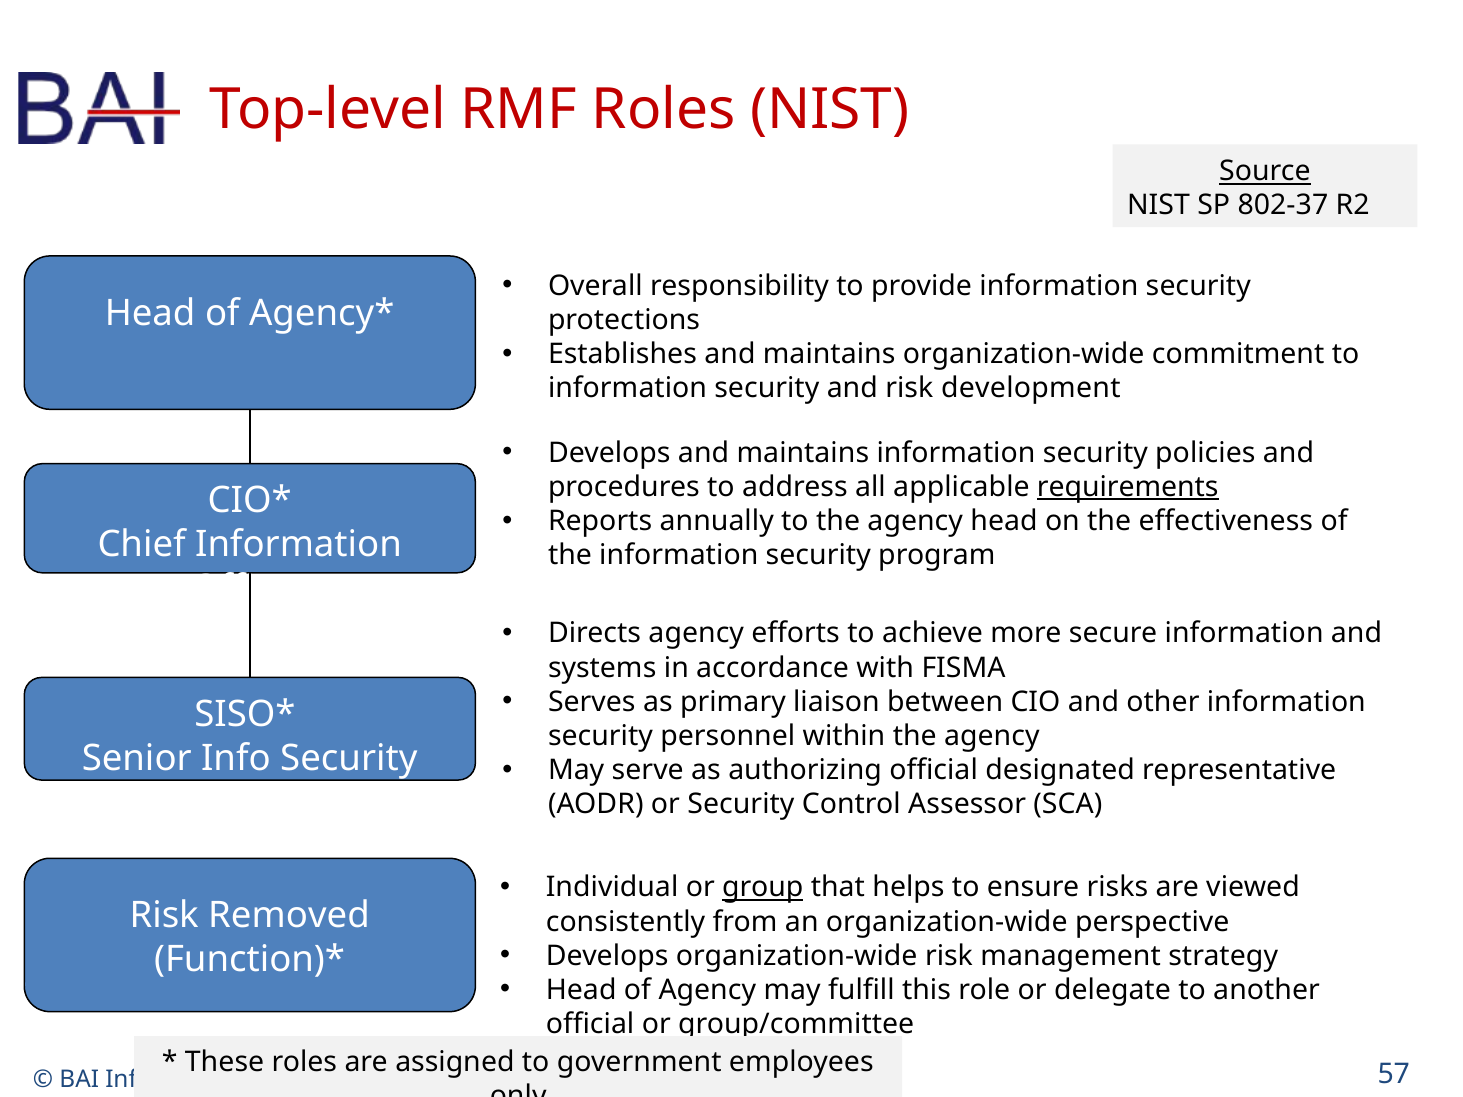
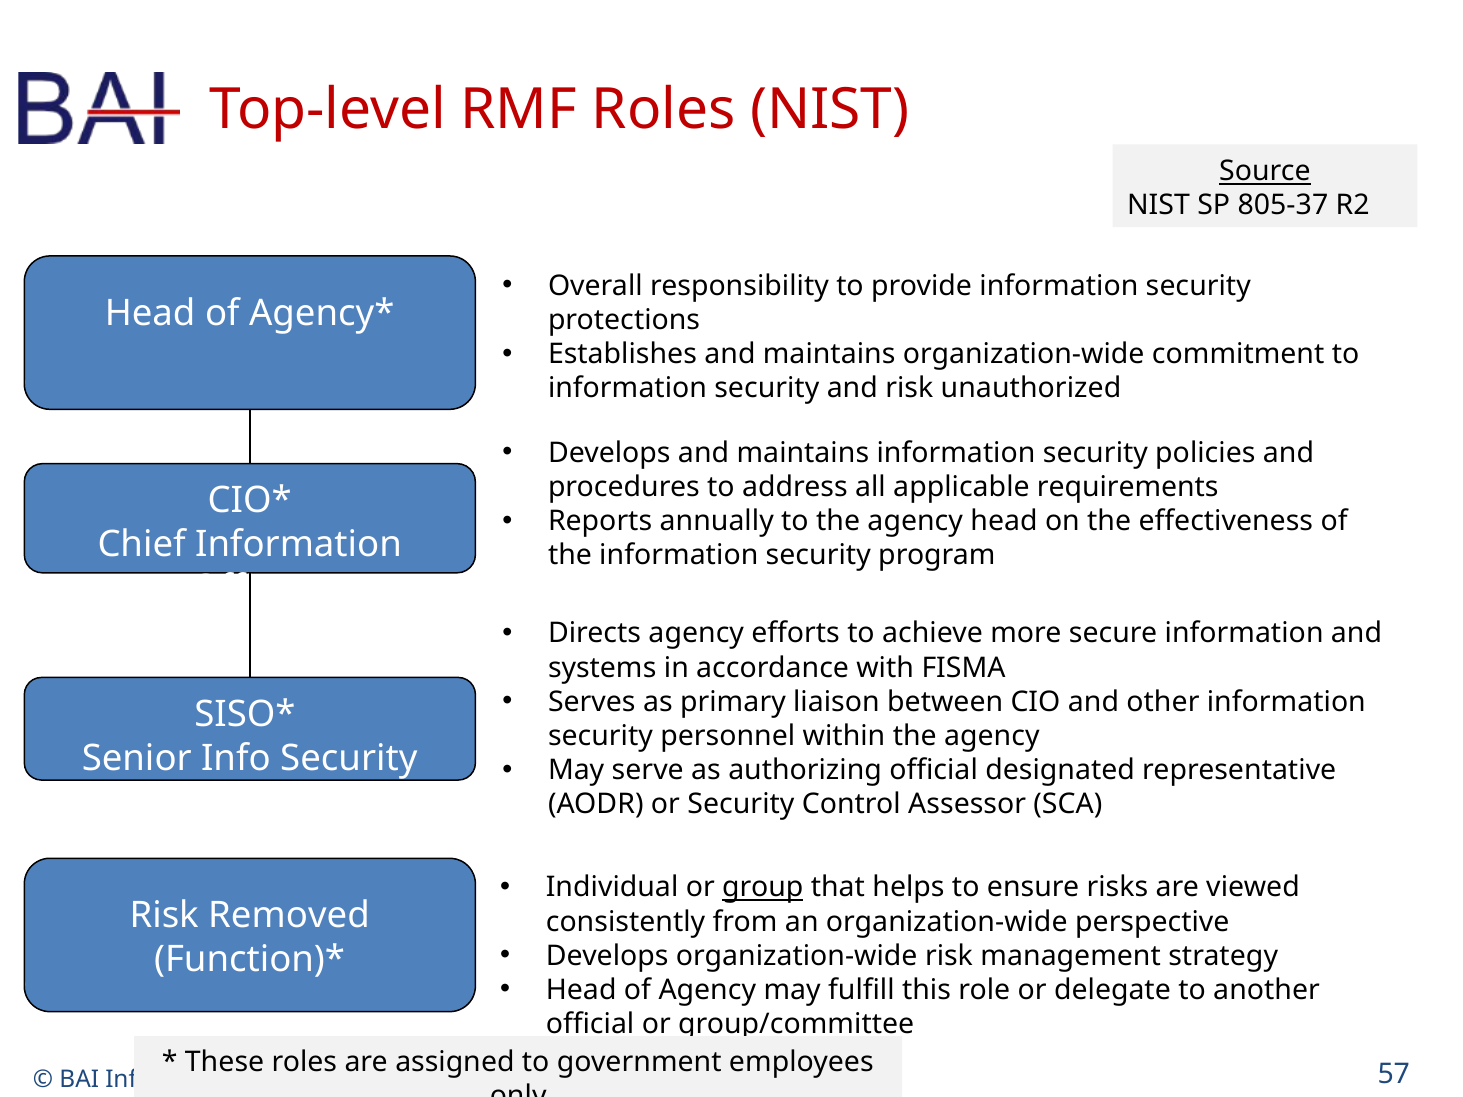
802-37: 802-37 -> 805-37 (1283, 205)
development: development -> unauthorized (1031, 389)
requirements underline: present -> none (1128, 487)
